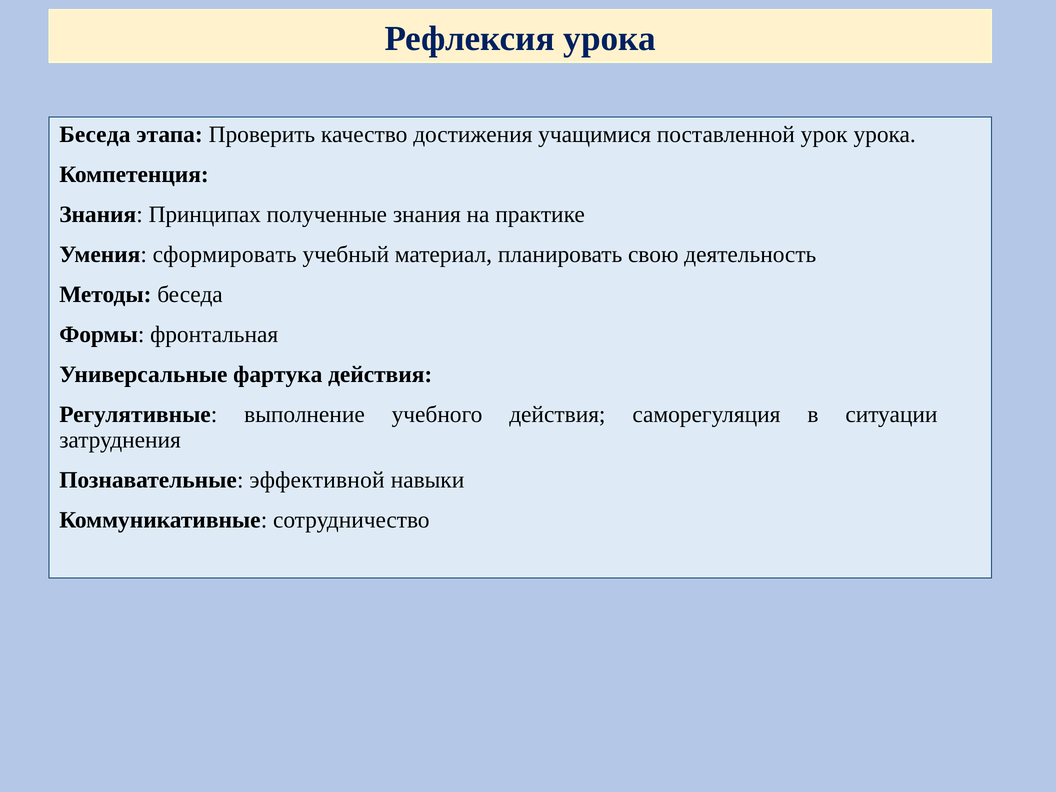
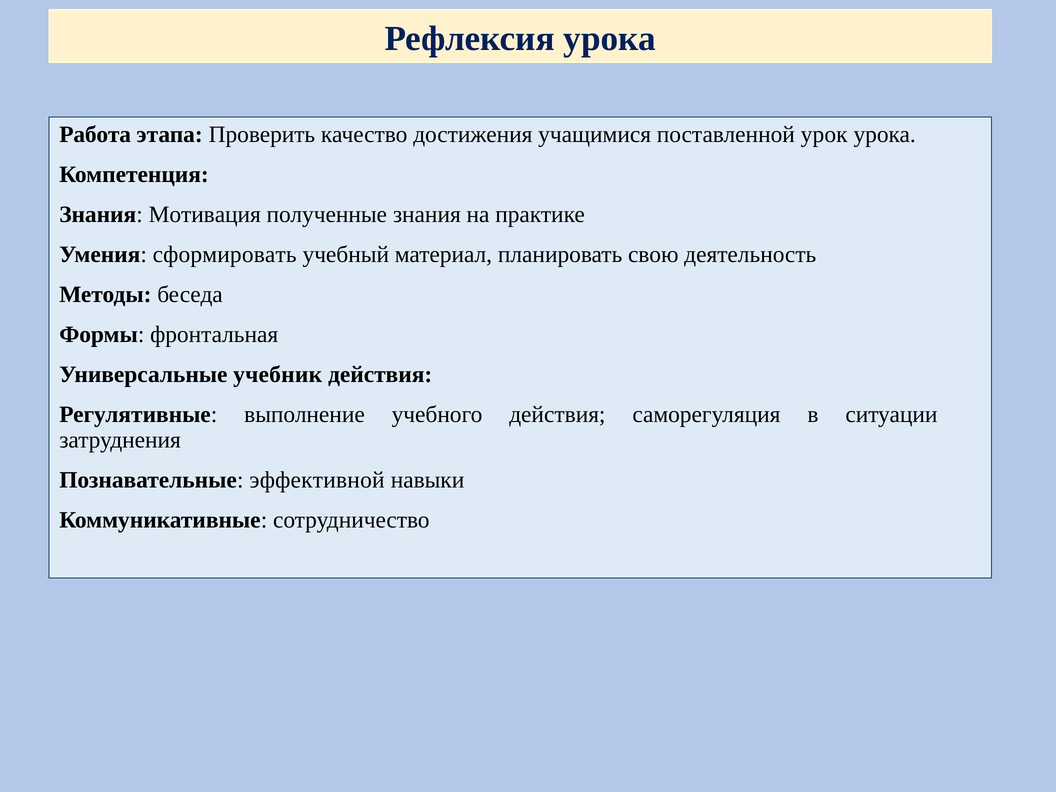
Беседа: Беседа -> Работа (95, 135)
Принципах: Принципах -> Мотивация (205, 215)
фартука: фартука -> учебник (278, 375)
